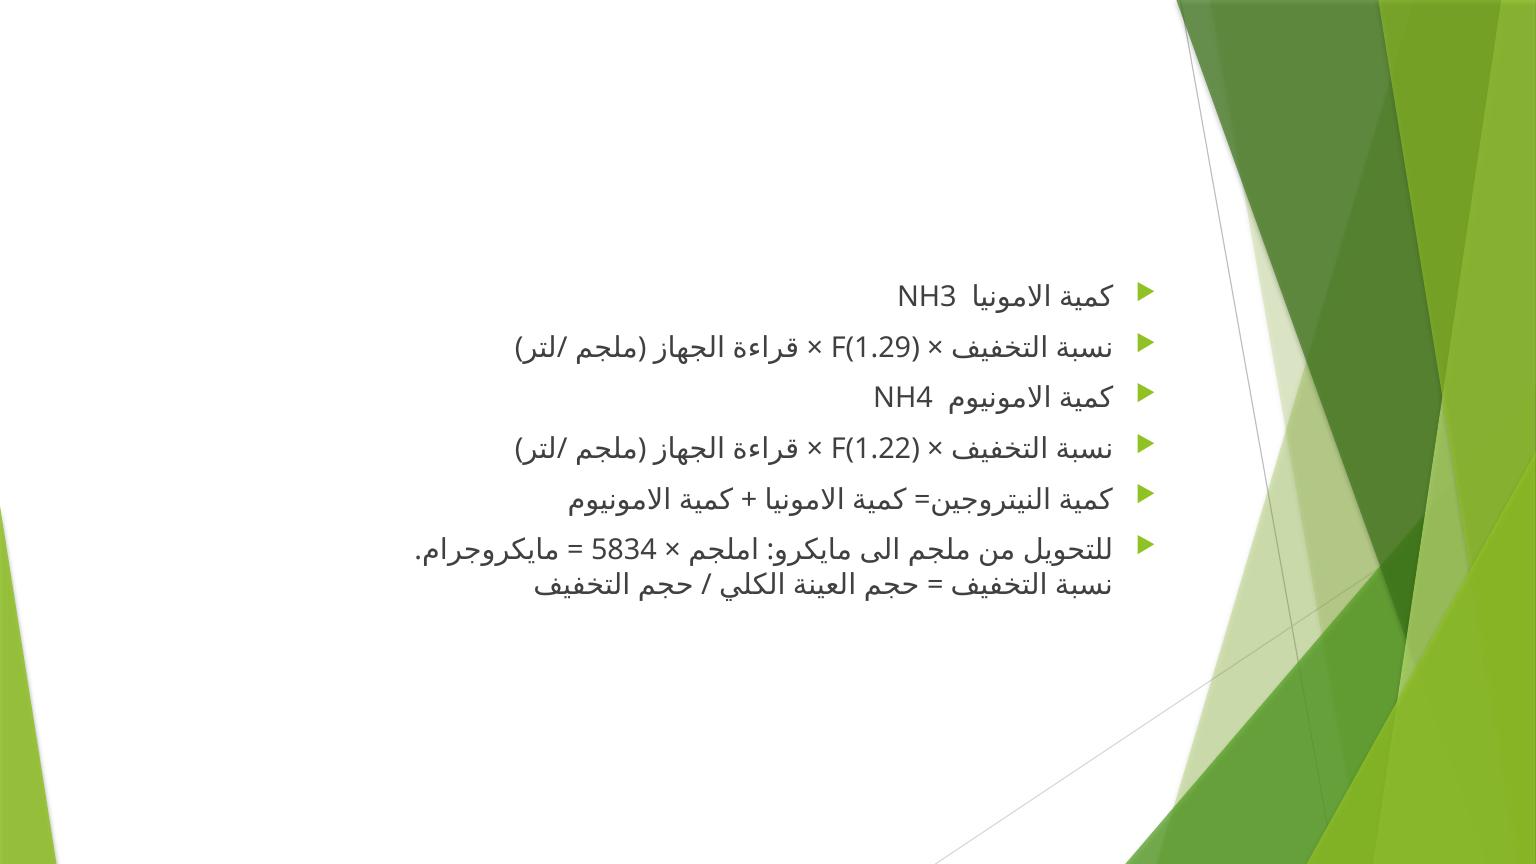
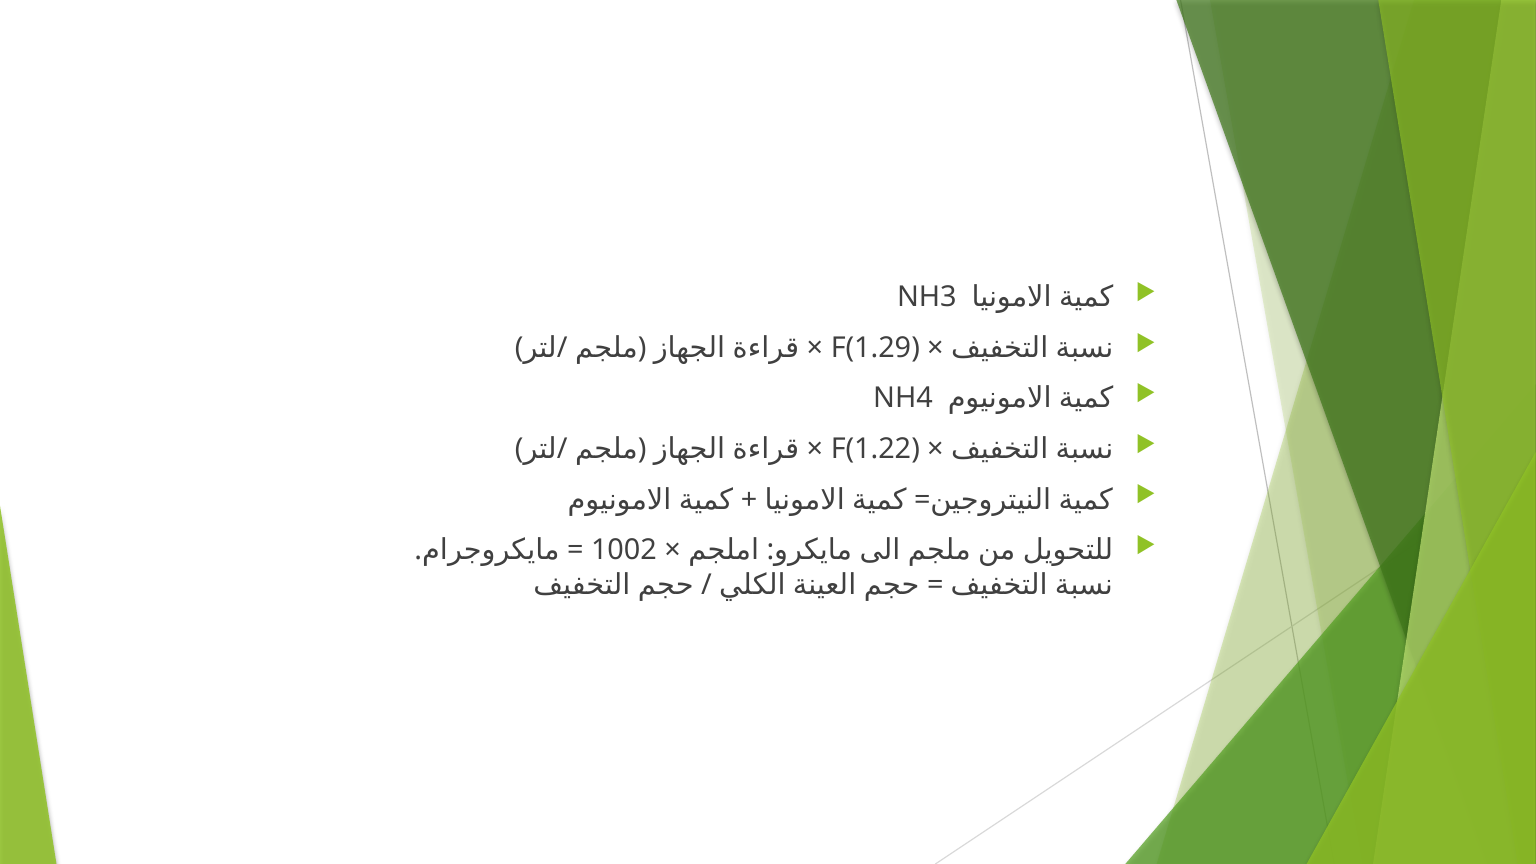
5834: 5834 -> 1002 (624, 550)
